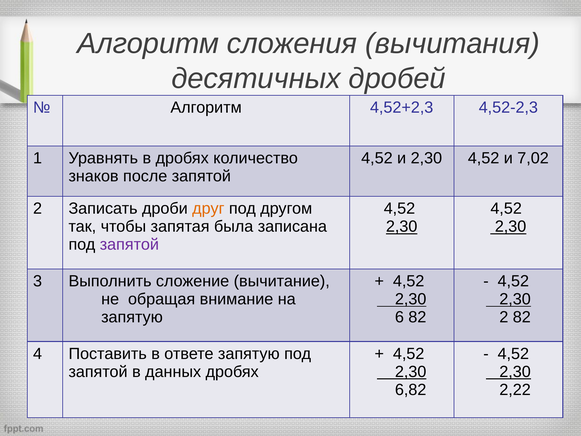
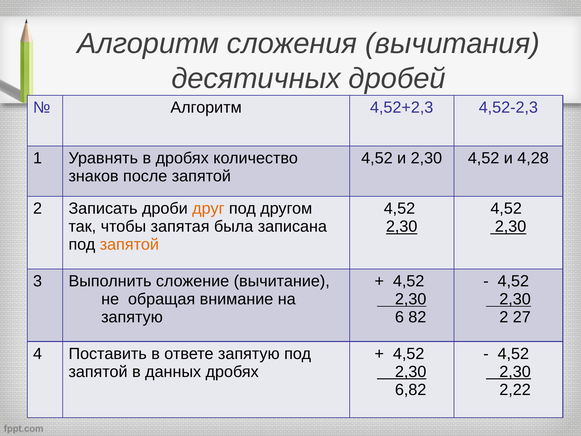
7,02: 7,02 -> 4,28 (533, 158)
запятой colour: purple -> orange (129, 245)
2 82: 82 -> 27 (522, 317)
